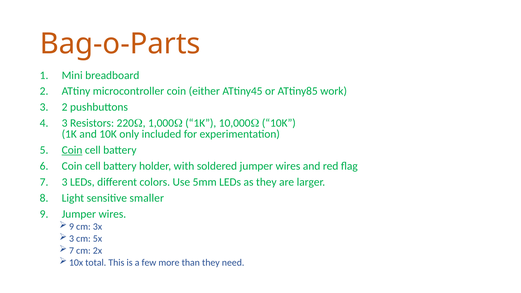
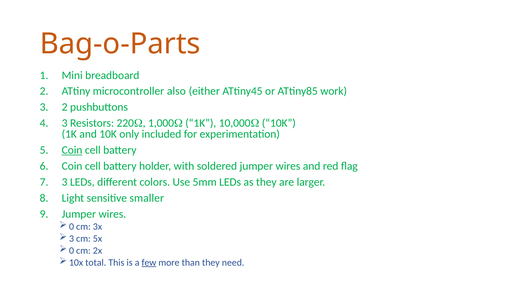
microcontroller coin: coin -> also (176, 91)
9: 9 -> 0 (71, 227)
7: 7 -> 0 (71, 251)
few underline: none -> present (149, 263)
